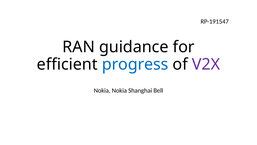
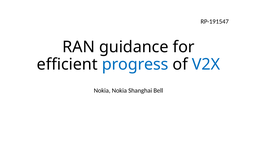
V2X colour: purple -> blue (206, 64)
